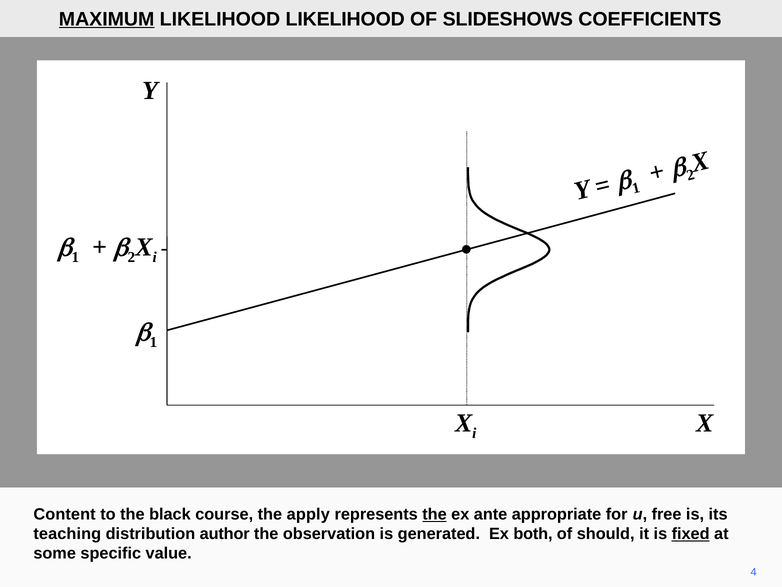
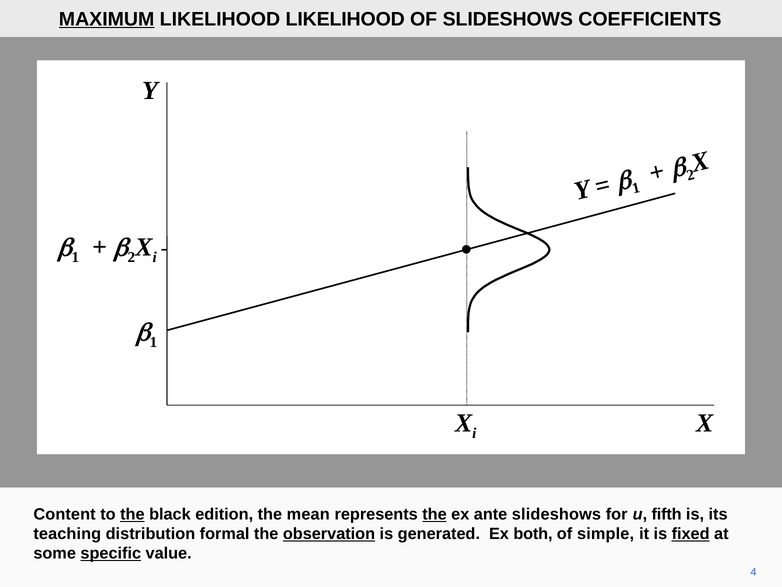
the underline: none -> present (132, 514)
course: course -> edition (224, 514)
apply: apply -> mean (308, 514)
ante appropriate: appropriate -> slideshows (556, 514)
free: free -> fifth (667, 514)
author: author -> formal (225, 533)
observation underline: none -> present (329, 533)
should: should -> simple (606, 533)
specific underline: none -> present (111, 553)
